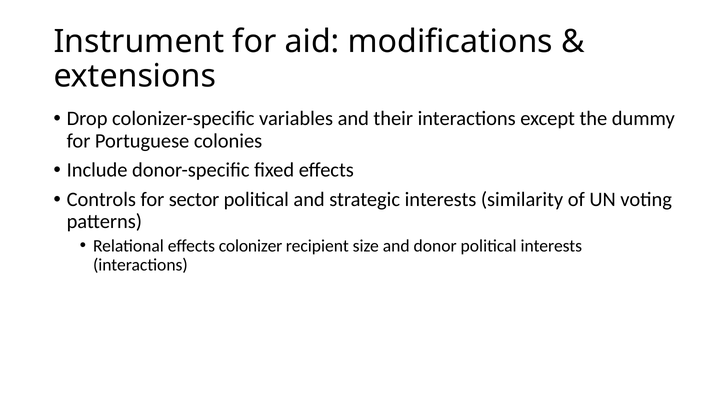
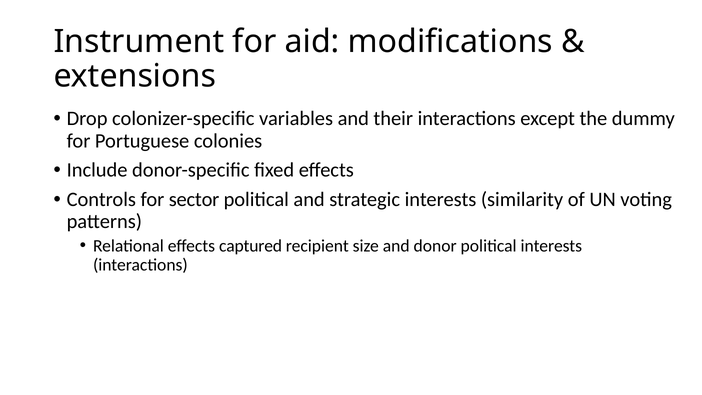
colonizer: colonizer -> captured (251, 246)
